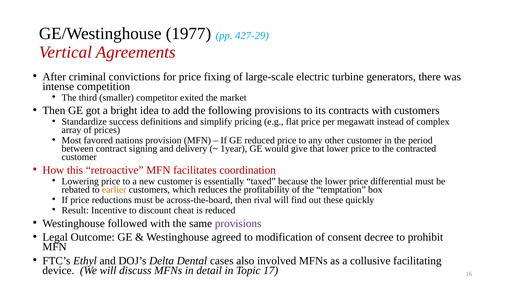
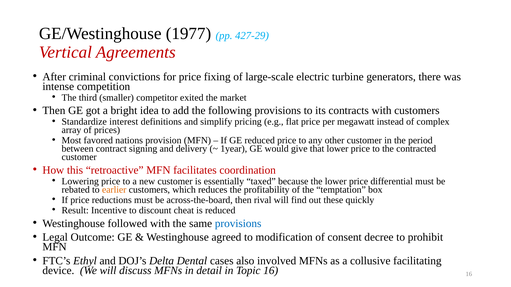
success: success -> interest (124, 122)
provisions colour: purple -> blue (238, 224)
Topic 17: 17 -> 16 (271, 271)
